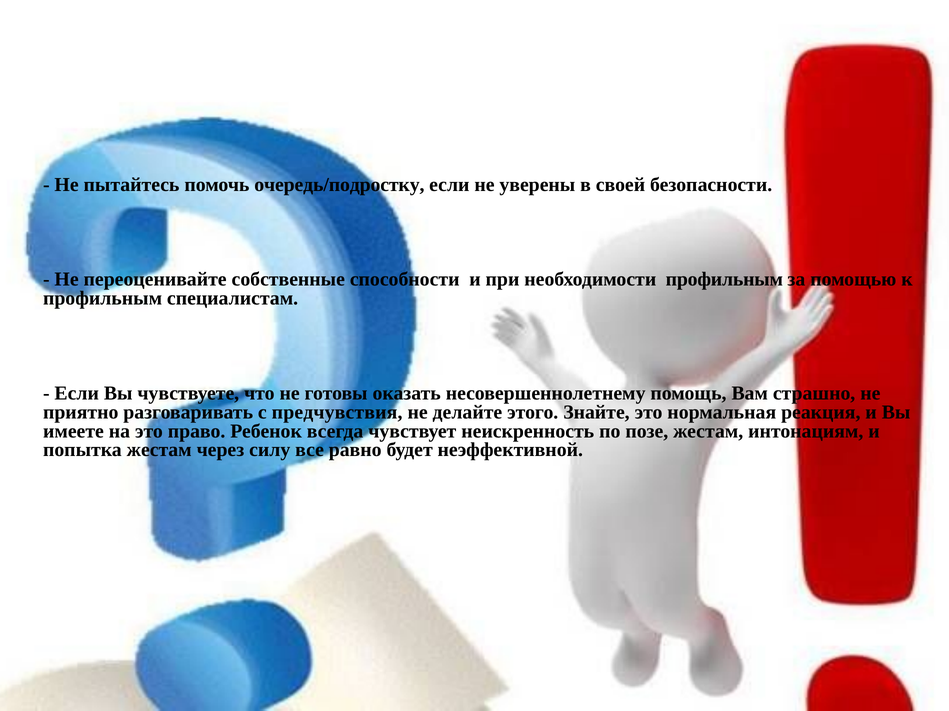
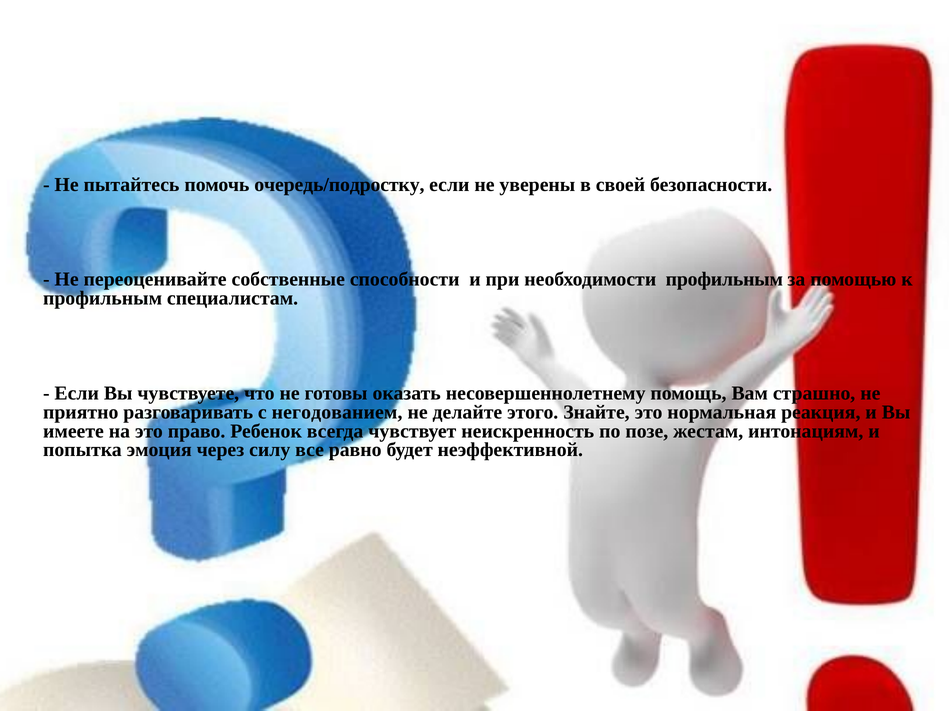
предчувствия: предчувствия -> негодованием (337, 412)
попытка жестам: жестам -> эмоция (159, 450)
